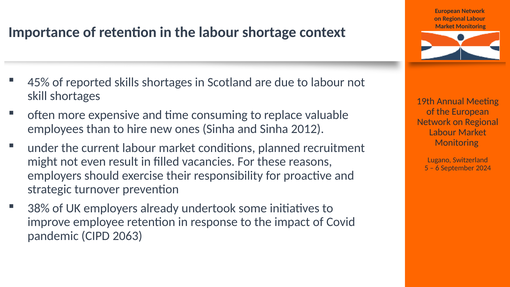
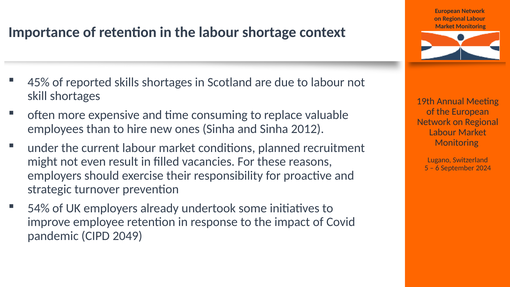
38%: 38% -> 54% (39, 208)
2063: 2063 -> 2049 (127, 236)
